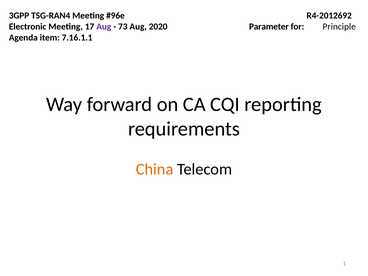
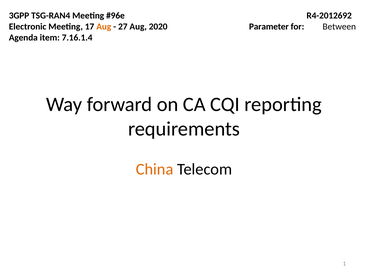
Aug colour: purple -> orange (104, 27)
73: 73 -> 27 (123, 27)
Principle: Principle -> Between (339, 27)
7.16.1.1: 7.16.1.1 -> 7.16.1.4 (77, 38)
